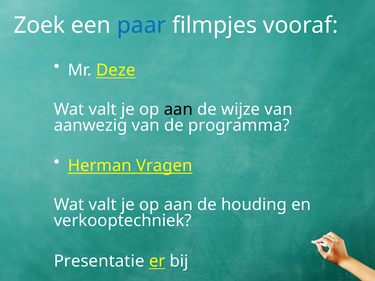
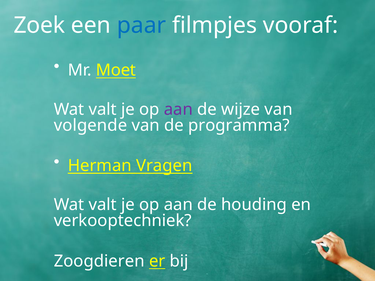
Deze: Deze -> Moet (116, 70)
aan colour: black -> purple (178, 109)
aanwezig: aanwezig -> volgende (90, 125)
Presentatie: Presentatie -> Zoogdieren (99, 261)
